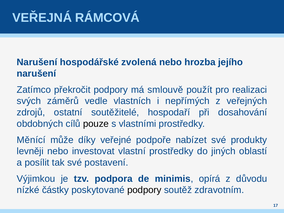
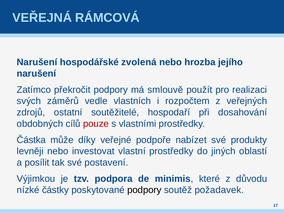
nepřímých: nepřímých -> rozpočtem (187, 101)
pouze colour: black -> red (96, 124)
Měnící: Měnící -> Částka (31, 140)
opírá: opírá -> které (210, 179)
zdravotním: zdravotním -> požadavek (219, 190)
